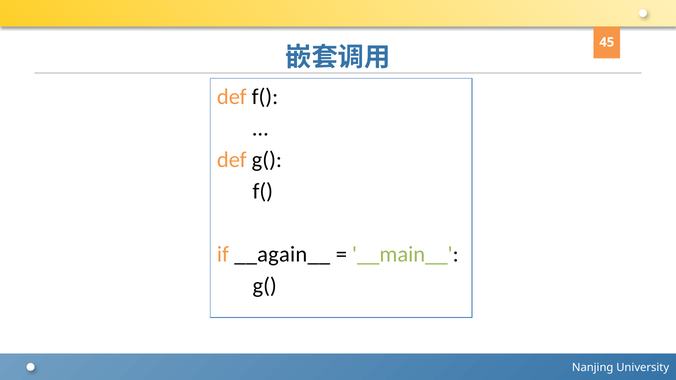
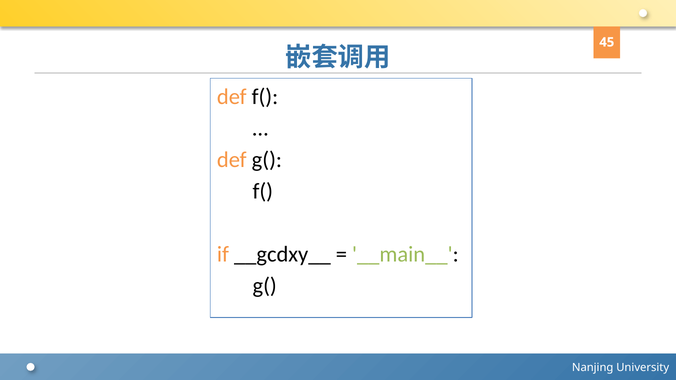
__again__: __again__ -> __gcdxy__ (282, 254)
